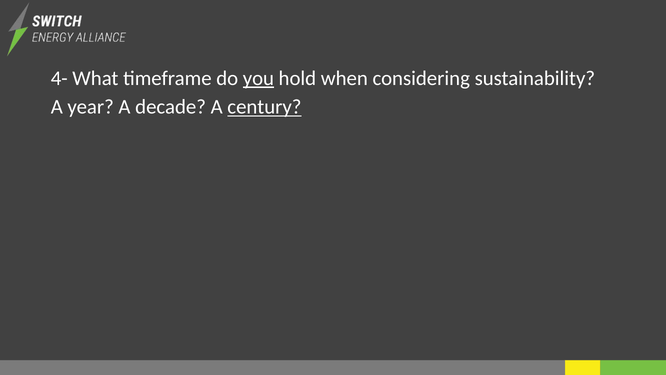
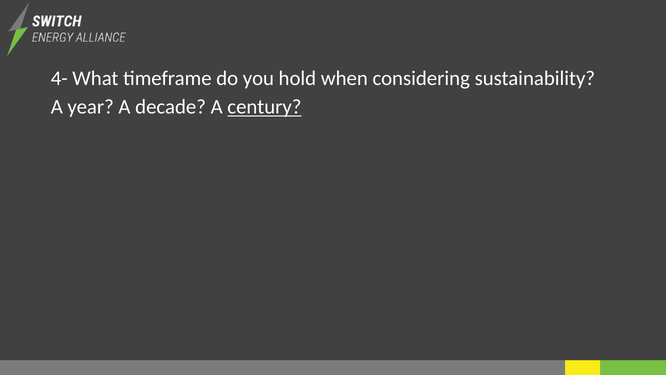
you underline: present -> none (258, 78)
